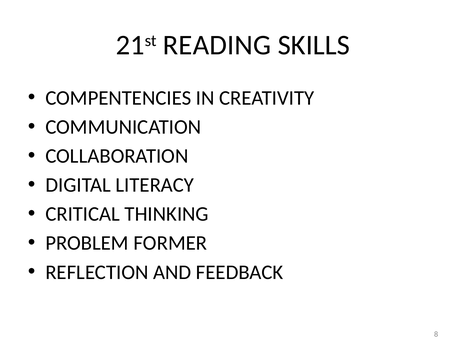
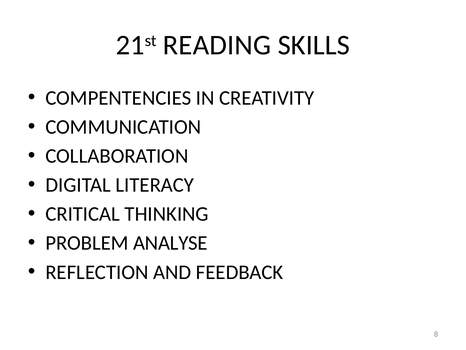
FORMER: FORMER -> ANALYSE (170, 243)
